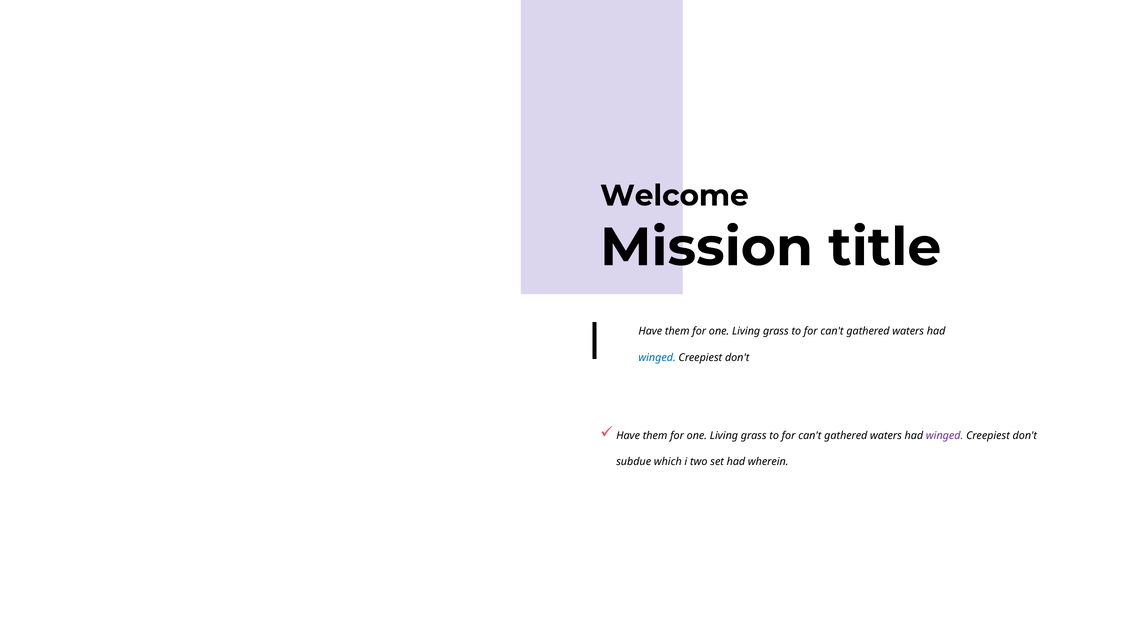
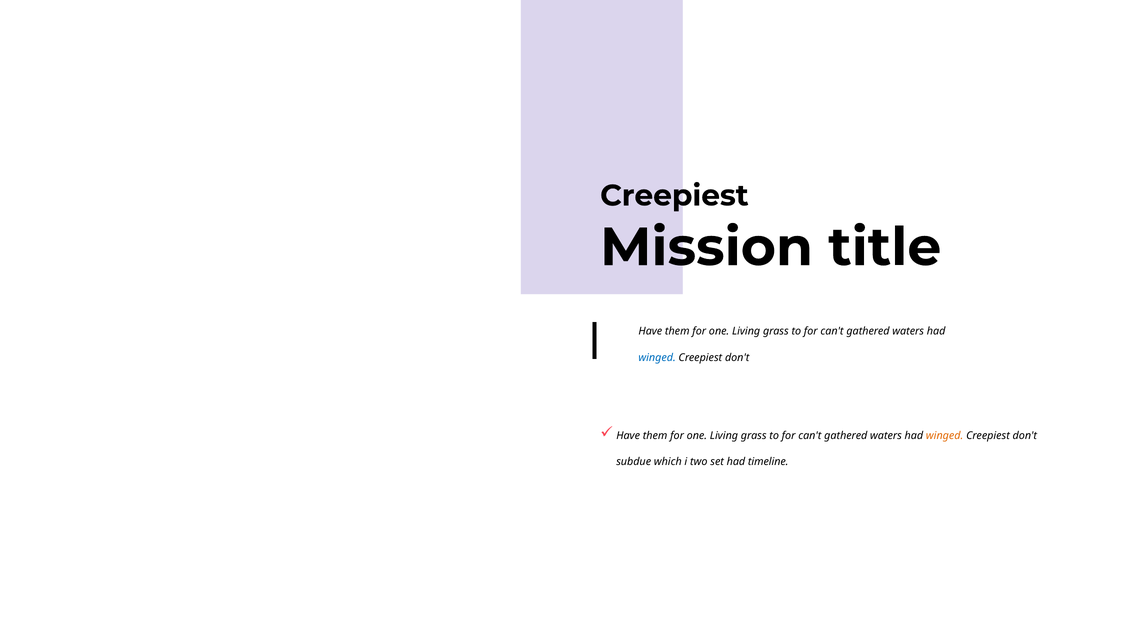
Welcome: Welcome -> Creepiest (674, 196)
winged colour: purple -> orange (945, 436)
wherein: wherein -> timeline (768, 462)
